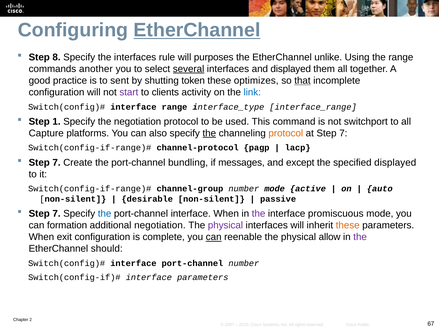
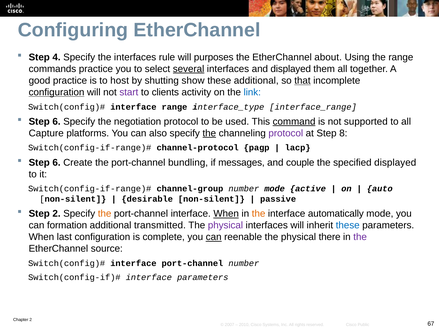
EtherChannel underline: present -> none (197, 30)
8: 8 -> 4 (57, 57)
unlike: unlike -> about (328, 57)
commands another: another -> practice (96, 69)
sent: sent -> host (120, 81)
token: token -> show (193, 81)
these optimizes: optimizes -> additional (256, 81)
configuration underline: none -> present (57, 92)
1: 1 -> 6 (57, 122)
command underline: none -> present (294, 122)
switchport: switchport -> supported (366, 122)
protocol colour: orange -> purple (286, 133)
at Step 7: 7 -> 8 (343, 133)
7: 7 -> 6 (57, 163)
except: except -> couple (300, 163)
7: 7 -> 2 (57, 214)
the colour: blue -> orange (105, 214)
When underline: none -> present (226, 214)
the colour: purple -> orange (259, 214)
promiscuous: promiscuous -> automatically (336, 214)
additional negotiation: negotiation -> transmitted (160, 226)
these colour: orange -> blue (348, 226)
exit: exit -> last (64, 237)
allow: allow -> there (330, 237)
should: should -> source (107, 249)
